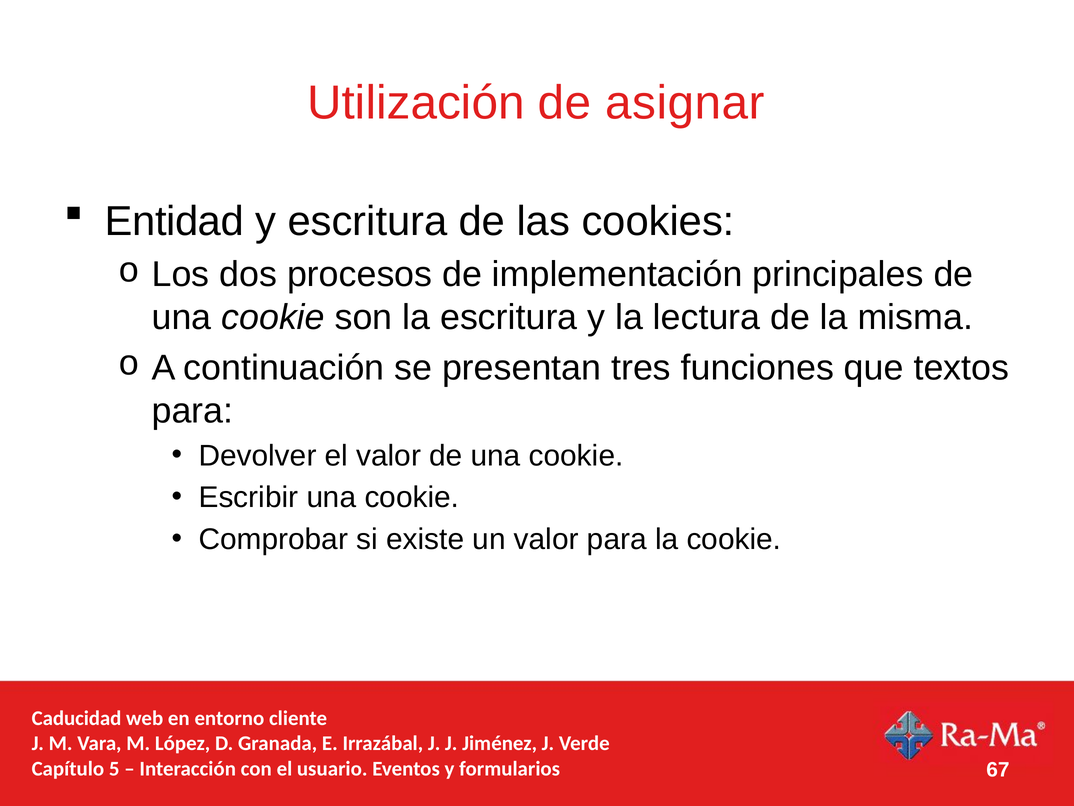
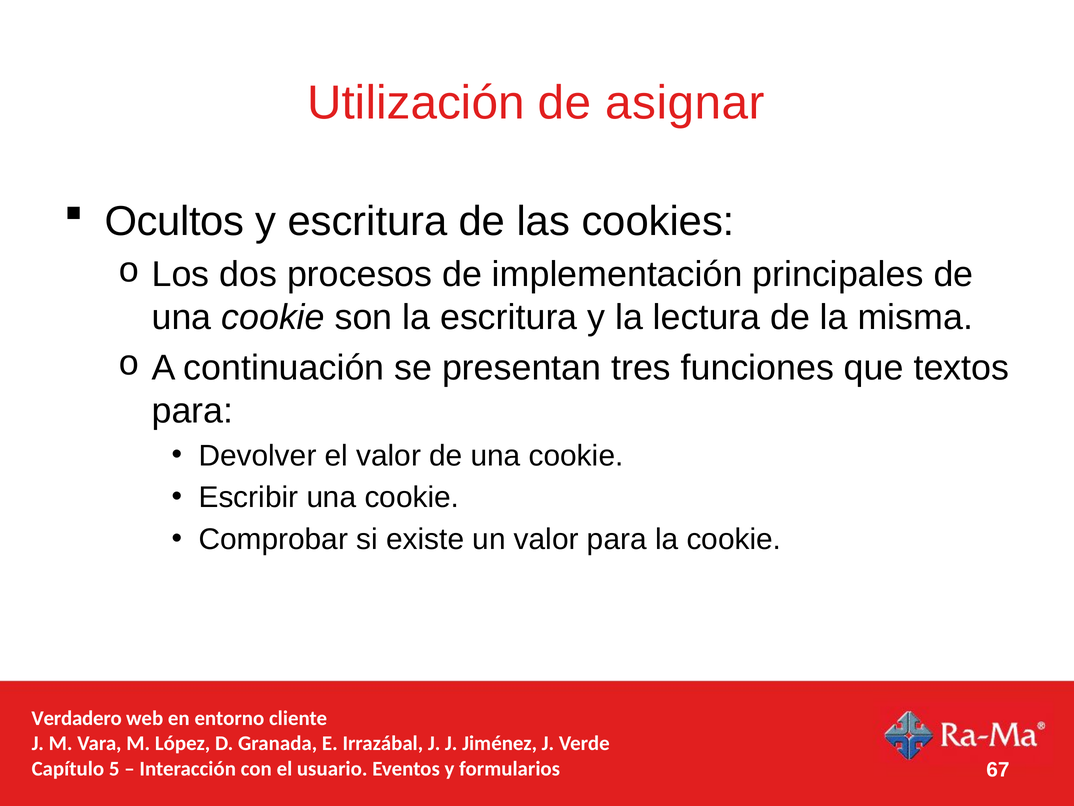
Entidad: Entidad -> Ocultos (174, 221)
Caducidad: Caducidad -> Verdadero (77, 718)
